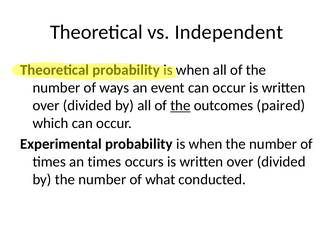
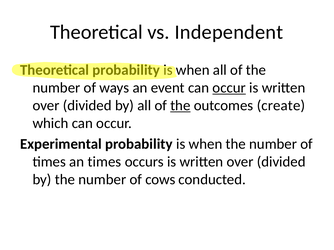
occur underline: none -> present (229, 88)
paired: paired -> create (281, 106)
what: what -> cows (160, 180)
